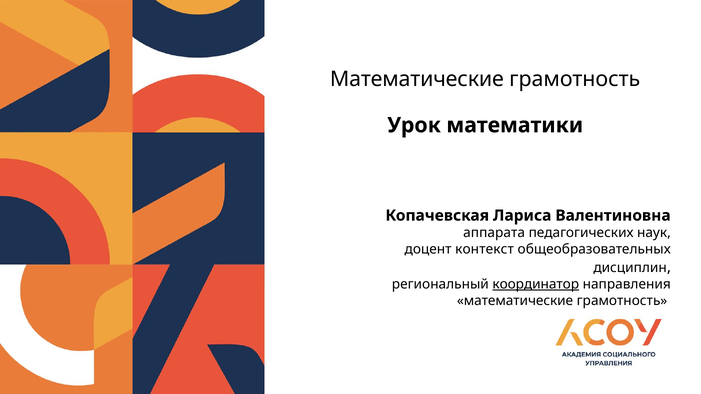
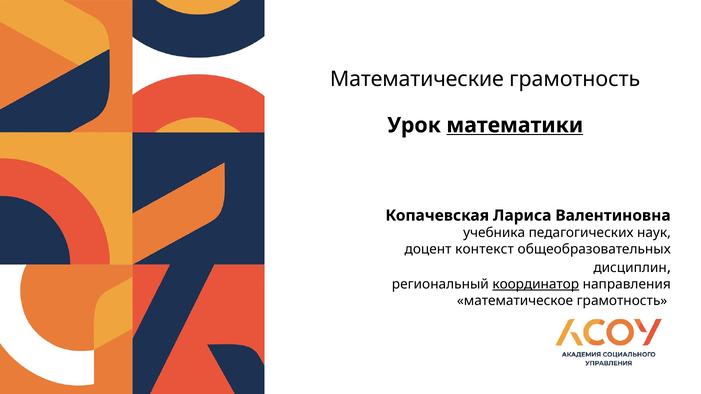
математики underline: none -> present (515, 125)
аппарата: аппарата -> учебника (494, 233)
математические: математические -> математическое (515, 301)
